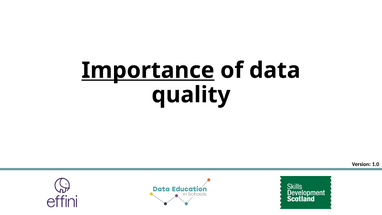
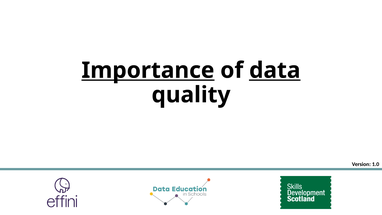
data underline: none -> present (275, 70)
